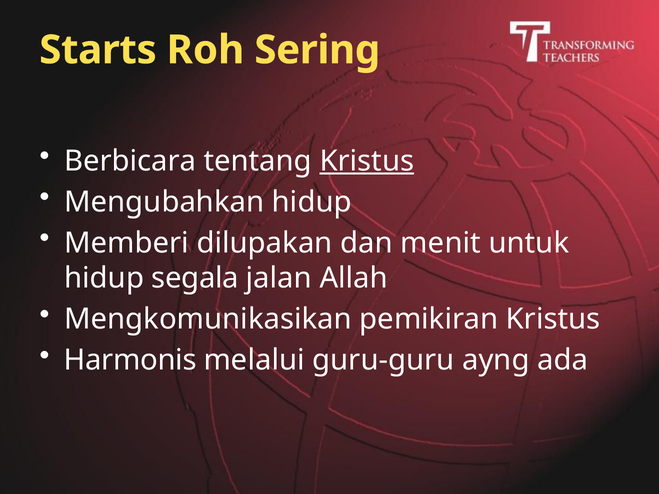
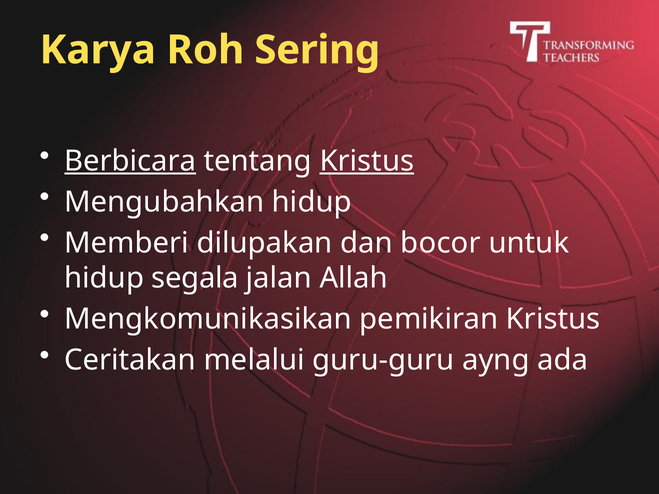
Starts: Starts -> Karya (98, 50)
Berbicara underline: none -> present (130, 161)
menit: menit -> bocor (441, 243)
Harmonis: Harmonis -> Ceritakan (130, 360)
